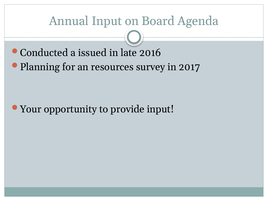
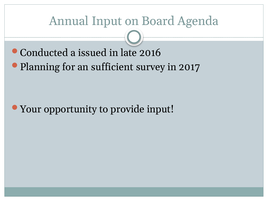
resources: resources -> sufficient (112, 67)
